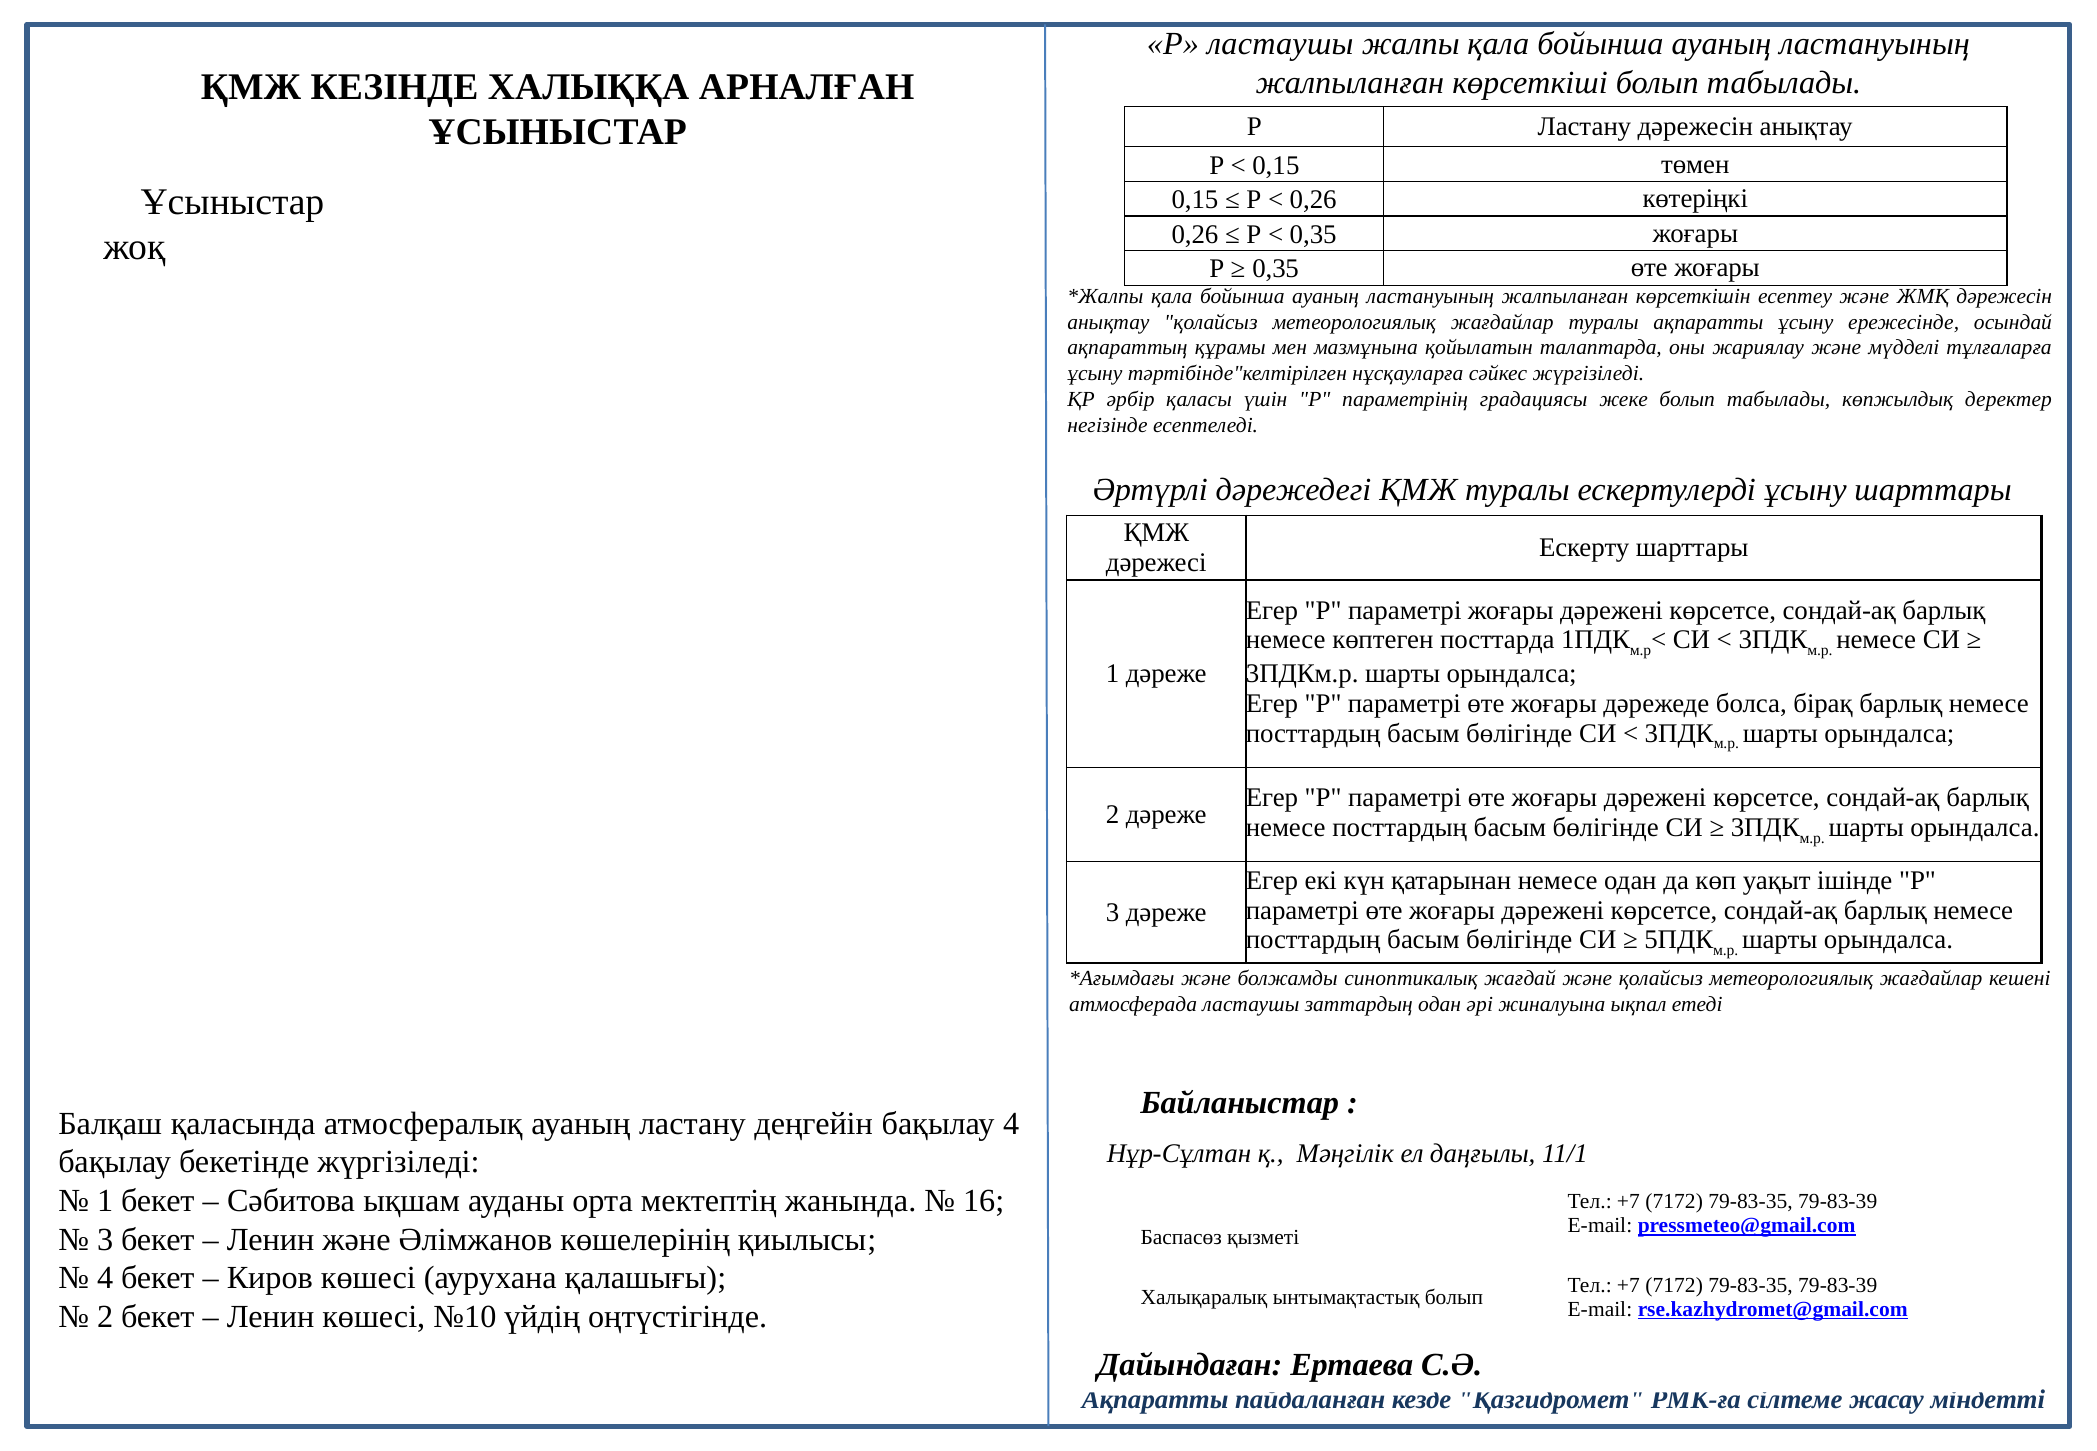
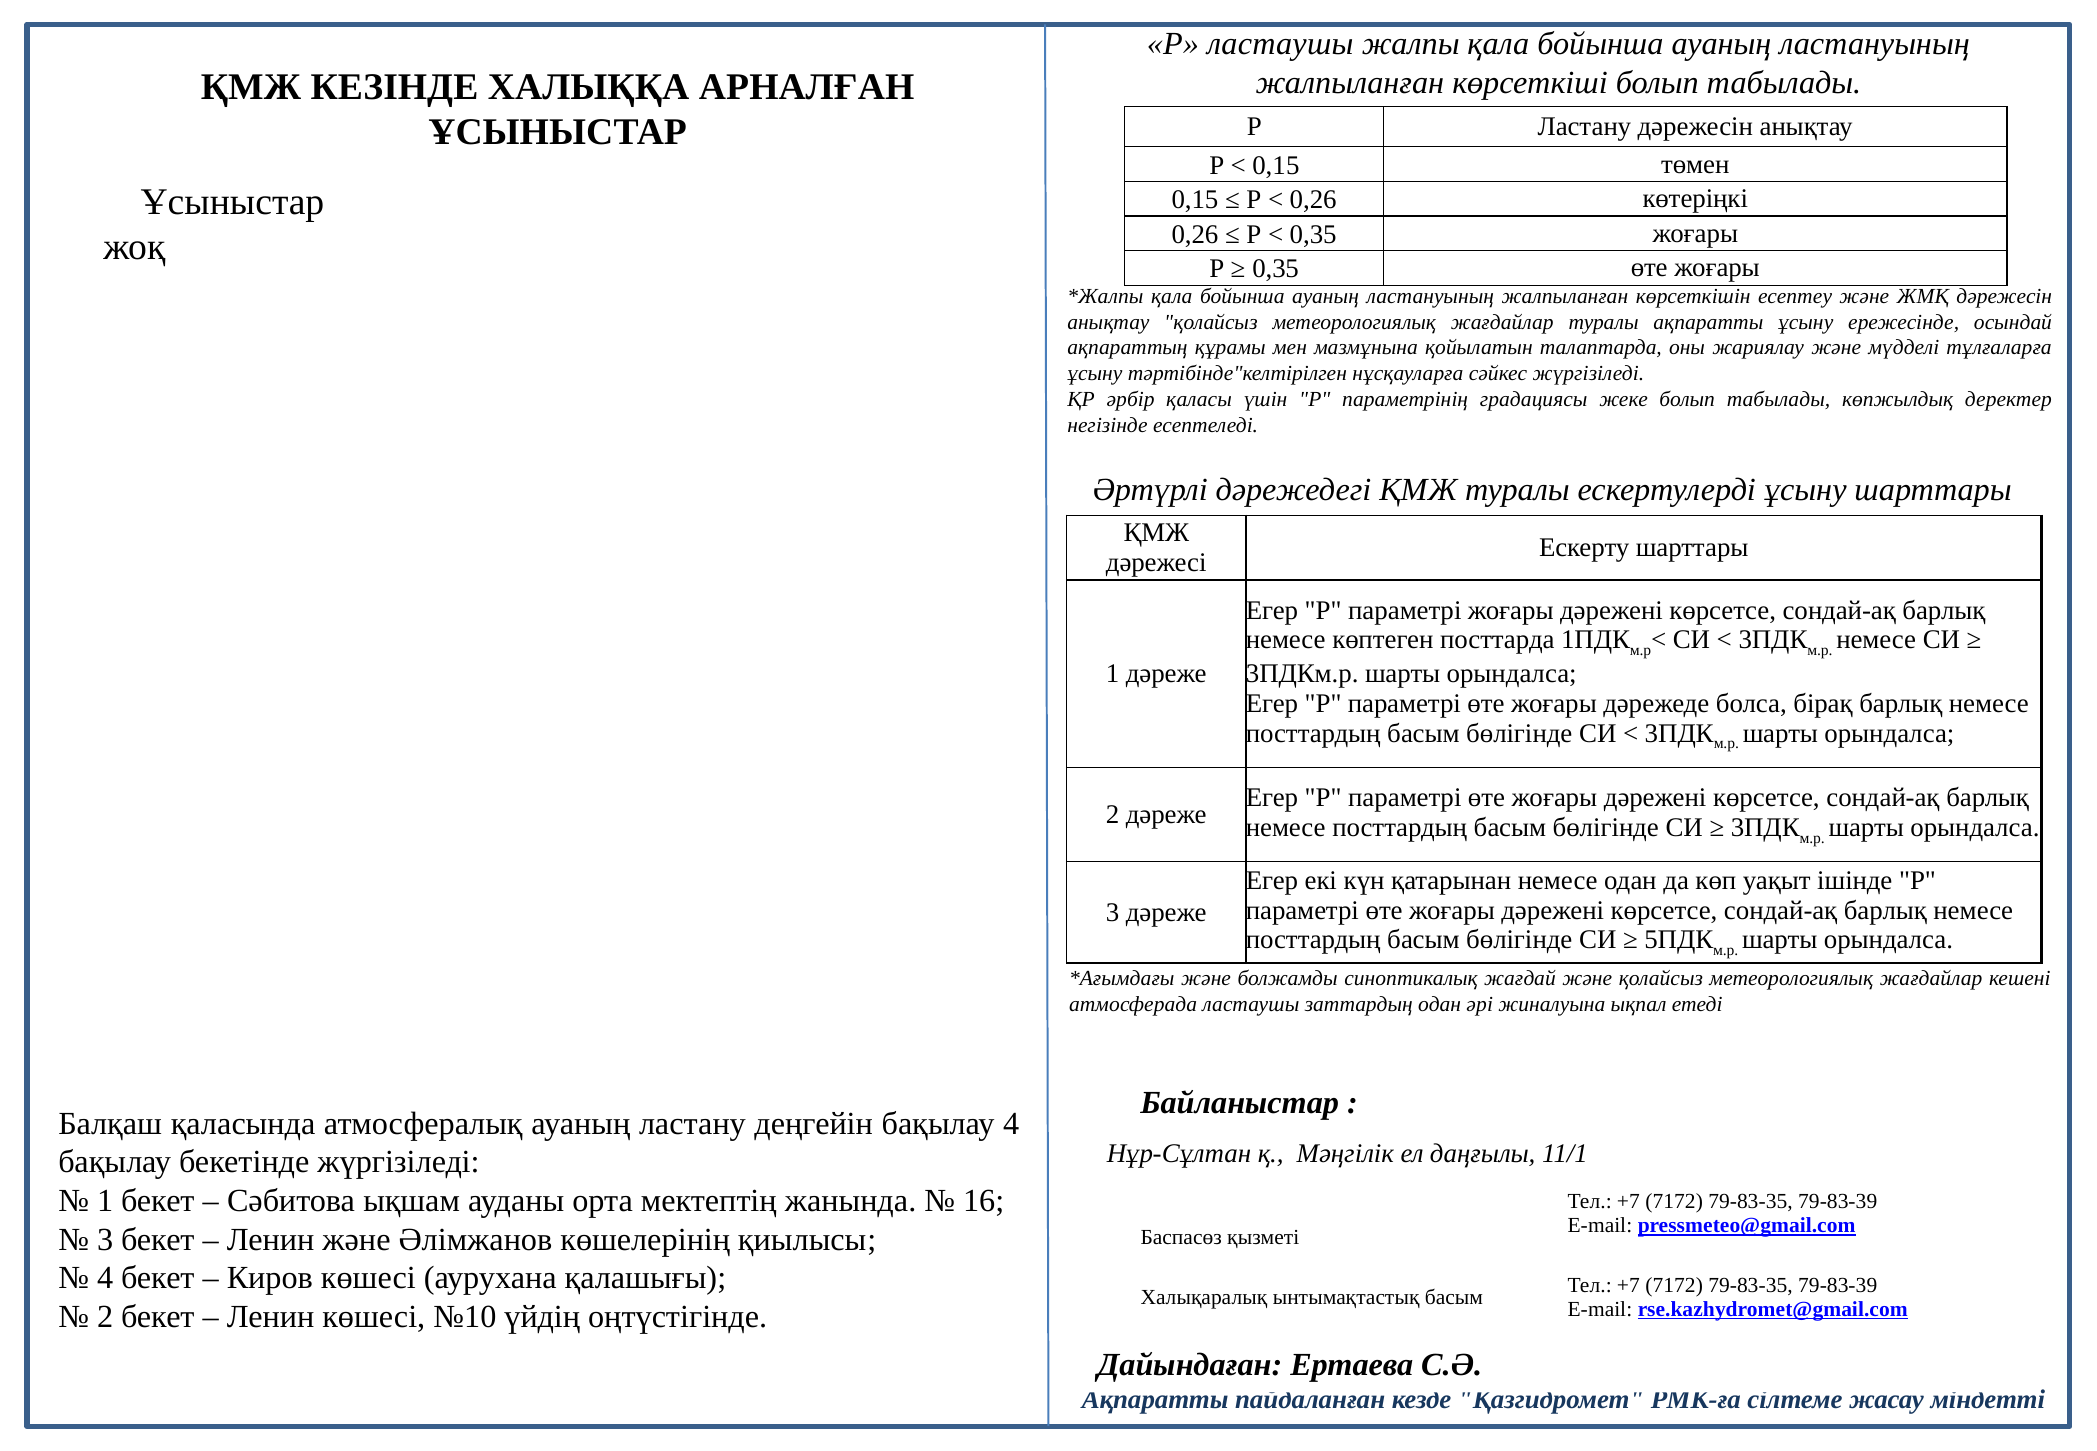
ынтымақтастық болып: болып -> басым (1454, 1298)
